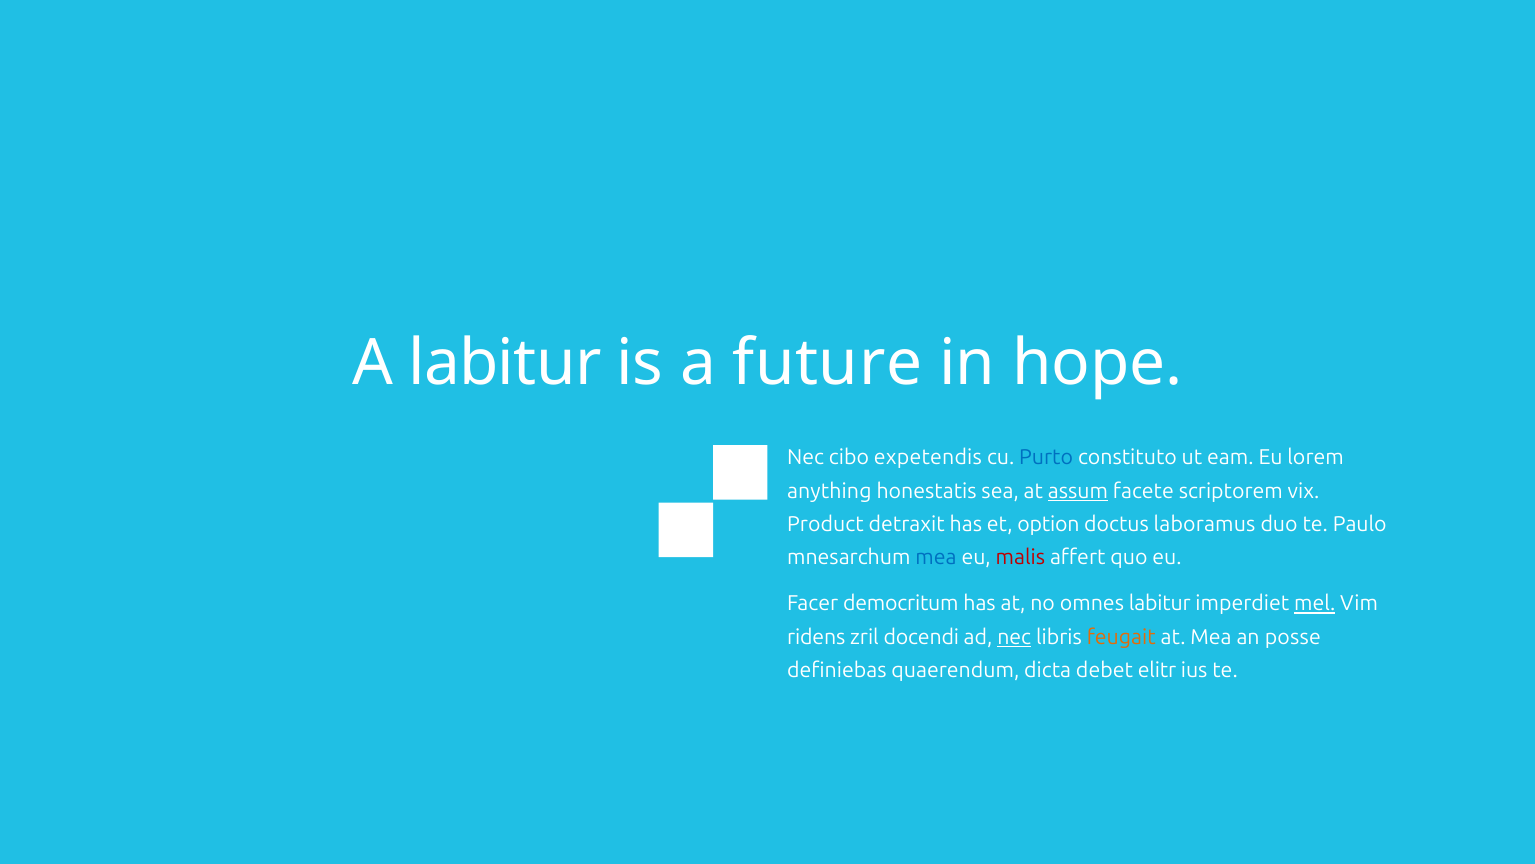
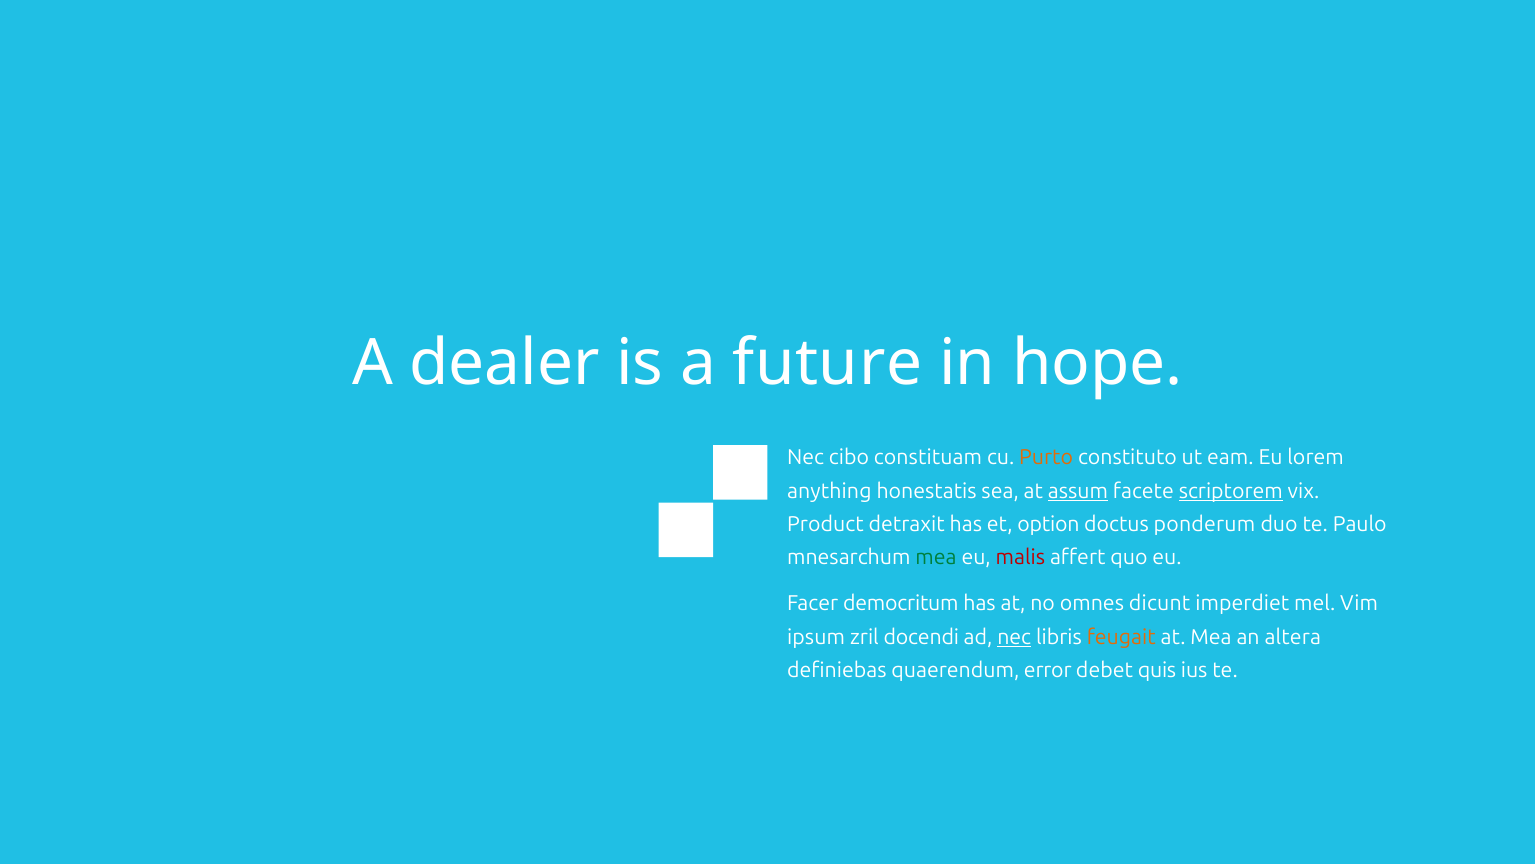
A labitur: labitur -> dealer (505, 363)
expetendis: expetendis -> constituam (928, 457)
Purto colour: blue -> orange (1046, 457)
scriptorem underline: none -> present (1231, 491)
laboramus: laboramus -> ponderum (1204, 524)
mea colour: blue -> green (936, 557)
omnes labitur: labitur -> dicunt (1160, 603)
mel underline: present -> none (1315, 603)
ridens: ridens -> ipsum (816, 637)
posse: posse -> altera (1293, 637)
dicta: dicta -> error (1048, 670)
elitr: elitr -> quis (1157, 670)
